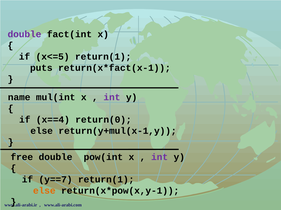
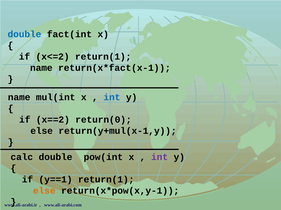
double colour: purple -> blue (24, 34)
x<=5: x<=5 -> x<=2 (53, 57)
puts: puts -> name (41, 68)
int colour: purple -> blue (112, 98)
x==4: x==4 -> x==2 (53, 120)
free: free -> calc (22, 158)
y==7: y==7 -> y==1 (56, 180)
